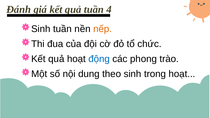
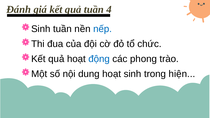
nếp colour: orange -> blue (103, 29)
dung theo: theo -> hoạt (112, 74)
trong hoạt: hoạt -> hiện (182, 74)
